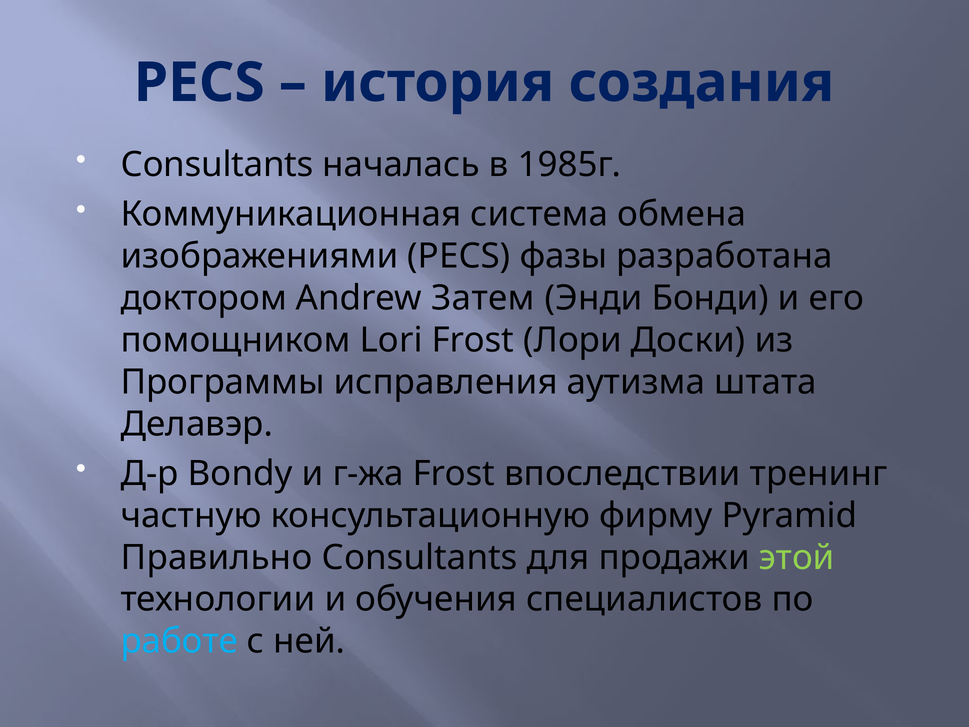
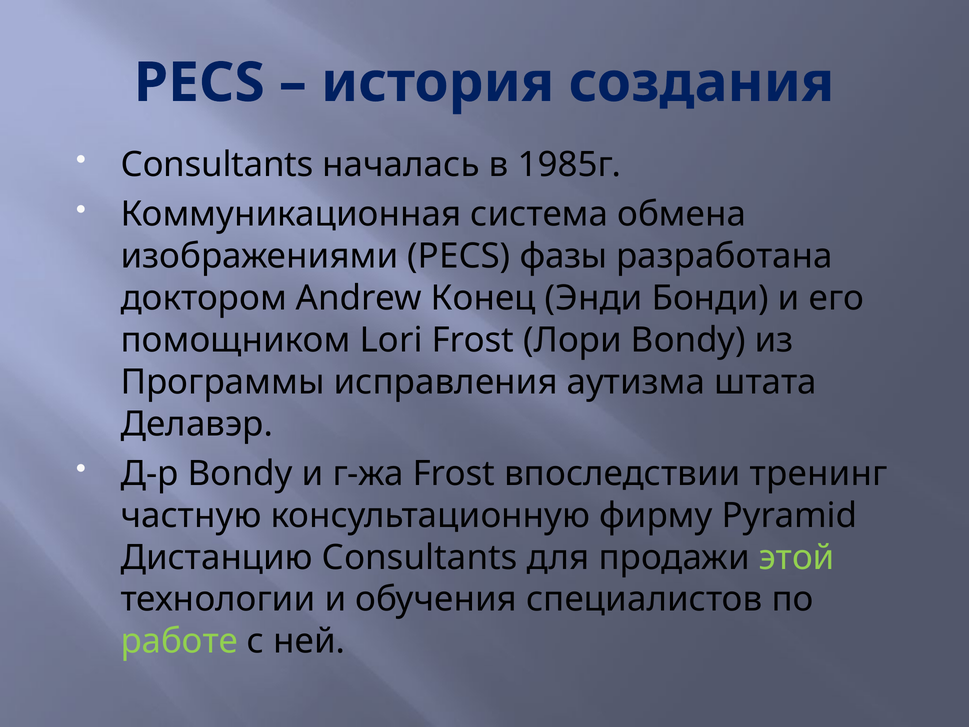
Затем: Затем -> Конец (483, 298)
Лори Доски: Доски -> Bondy (688, 340)
Правильно: Правильно -> Дистанцию (217, 557)
работе colour: light blue -> light green (179, 641)
